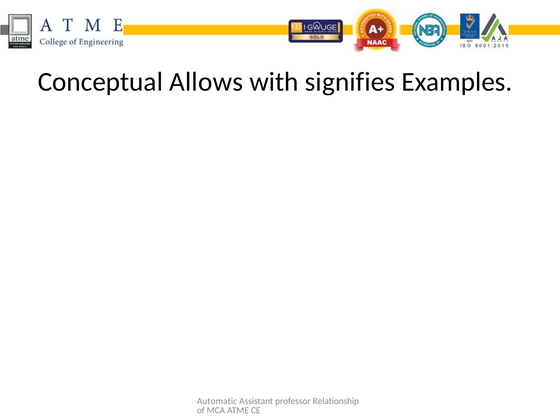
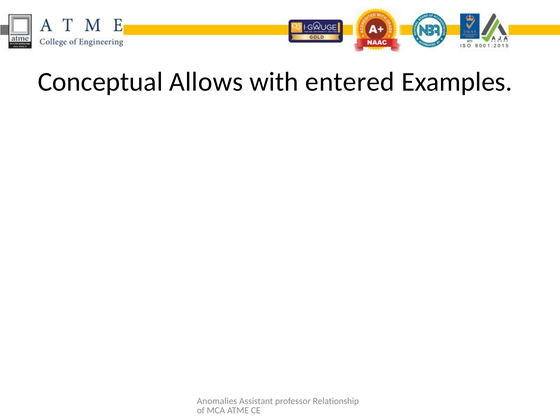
signifies: signifies -> entered (350, 82)
Automatic: Automatic -> Anomalies (217, 401)
